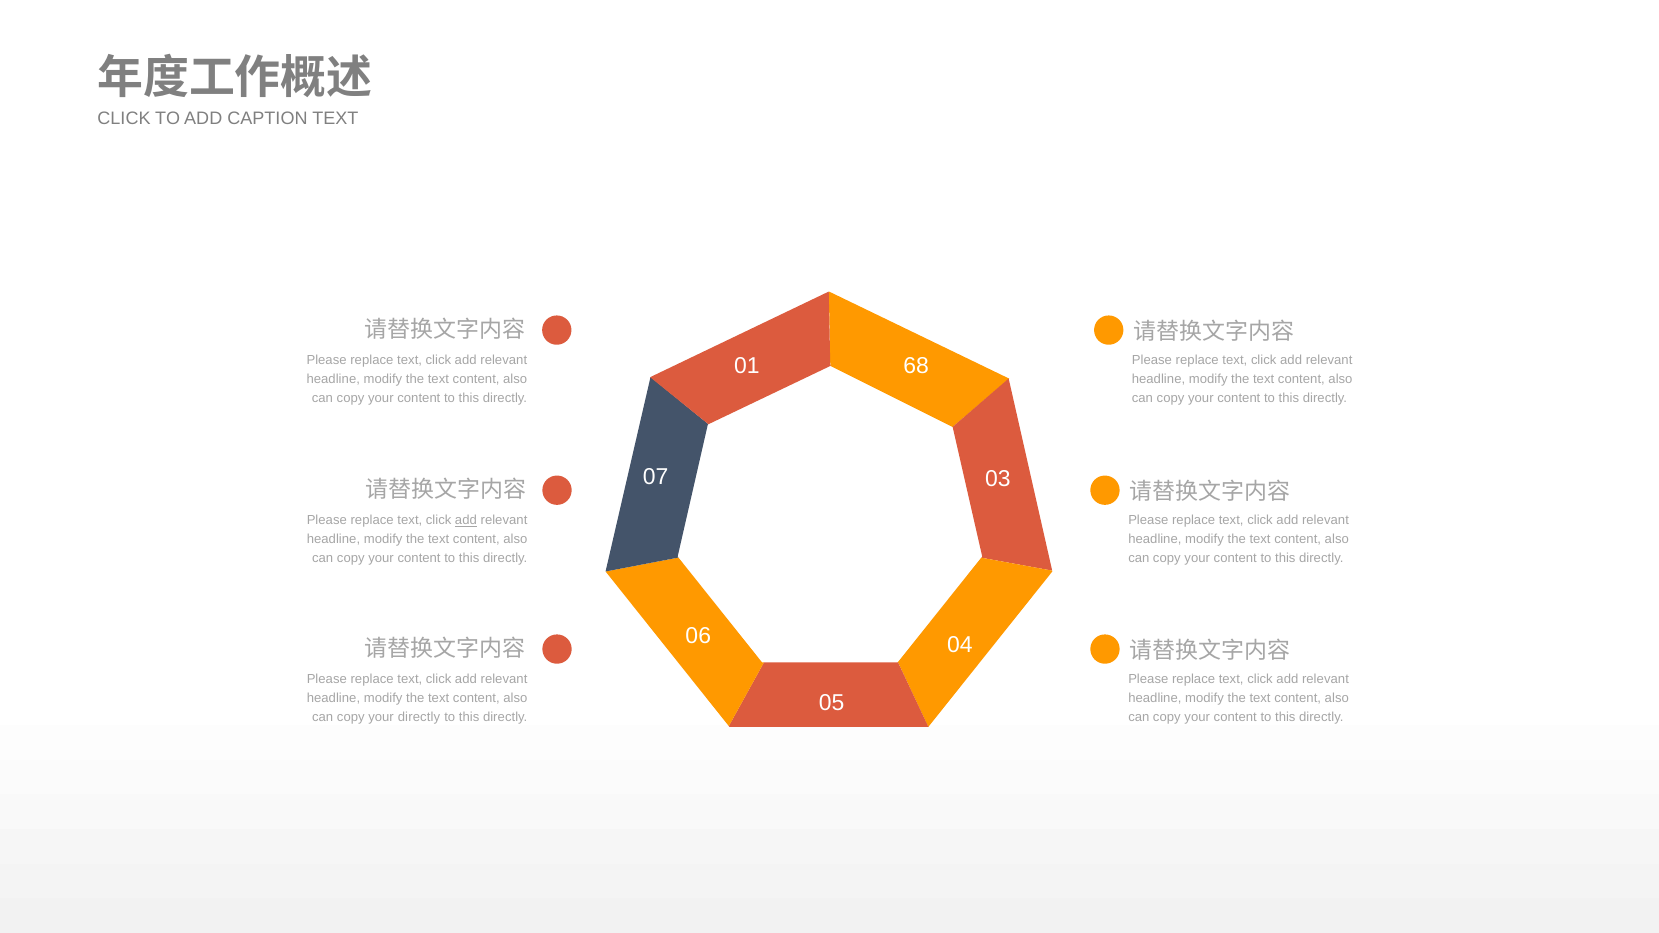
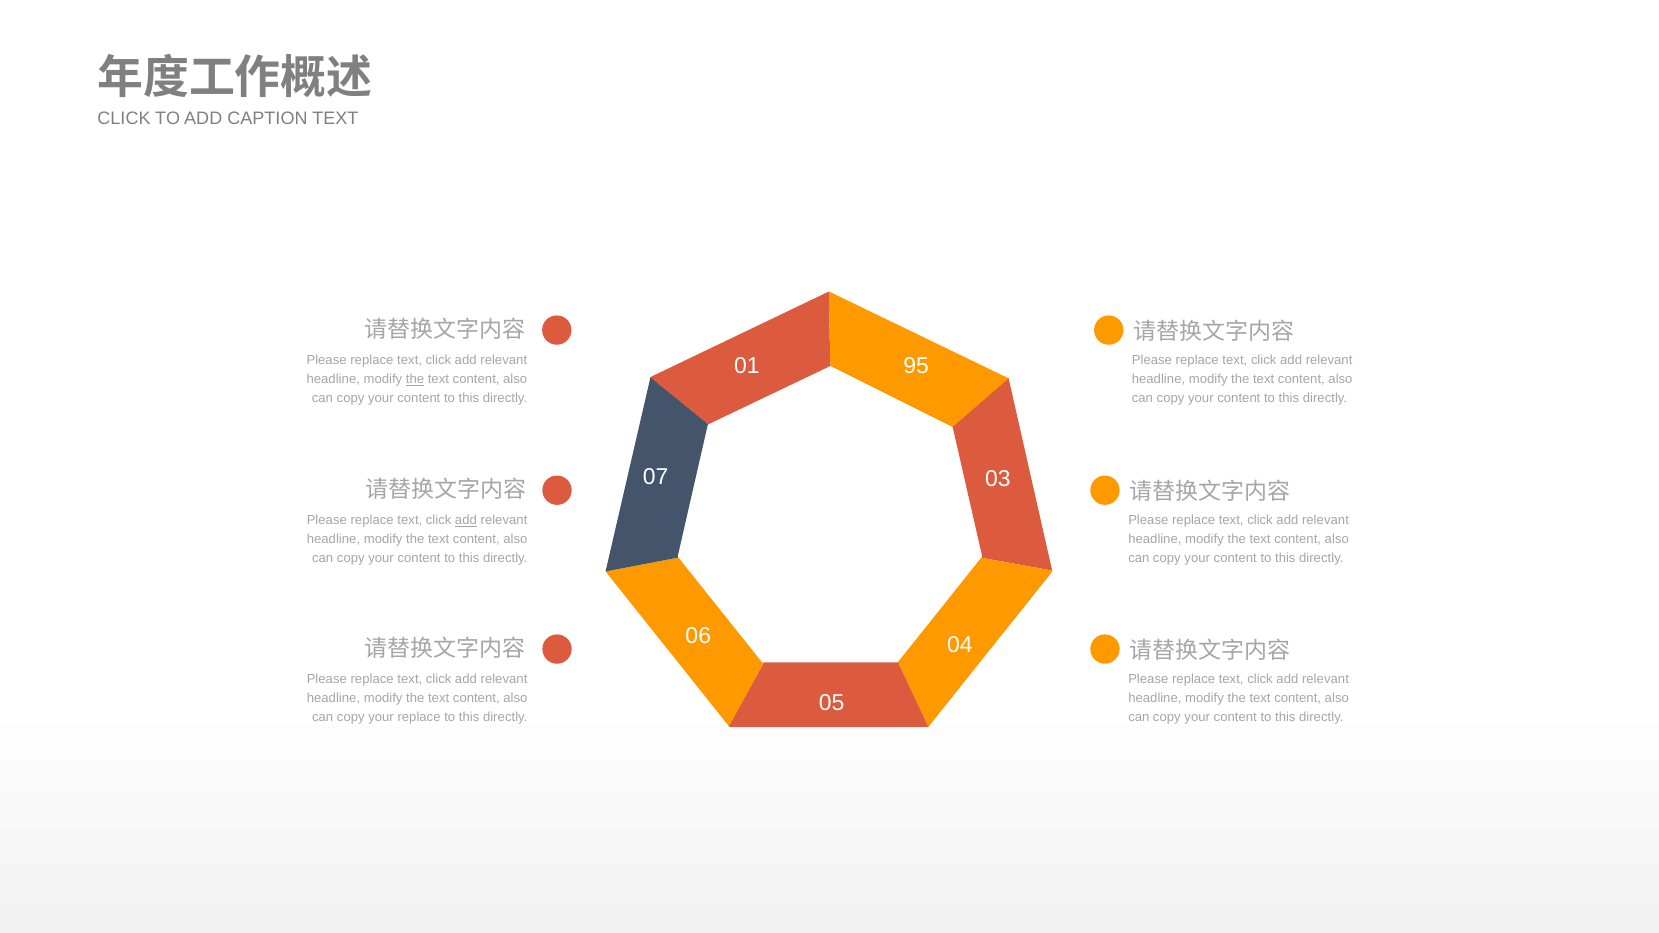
68: 68 -> 95 (916, 366)
the underline: none -> present (415, 379)
your directly: directly -> replace (419, 717)
